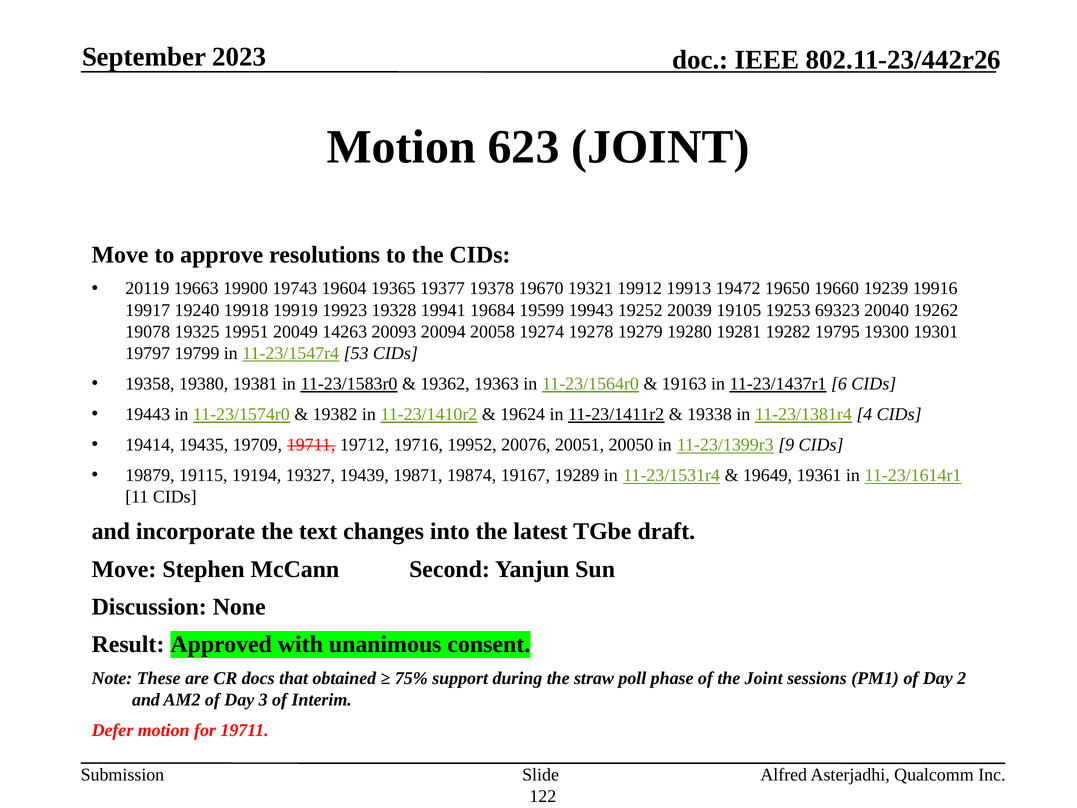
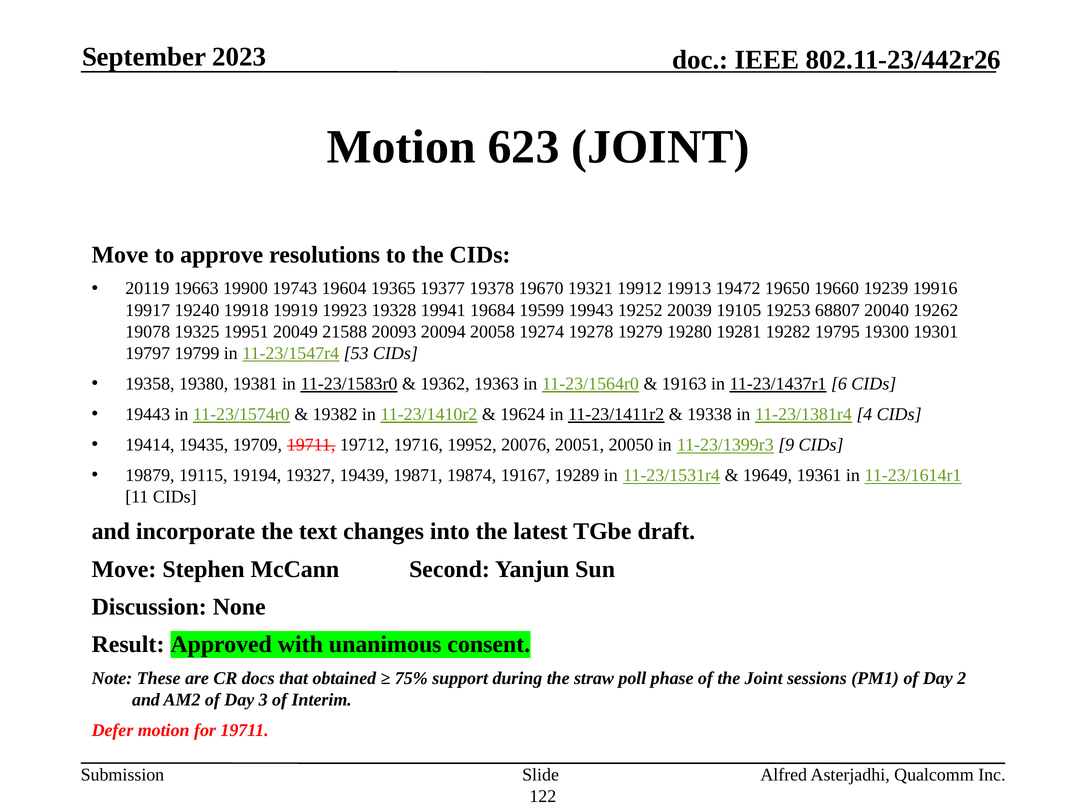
69323: 69323 -> 68807 (837, 310)
14263: 14263 -> 21588 (345, 332)
